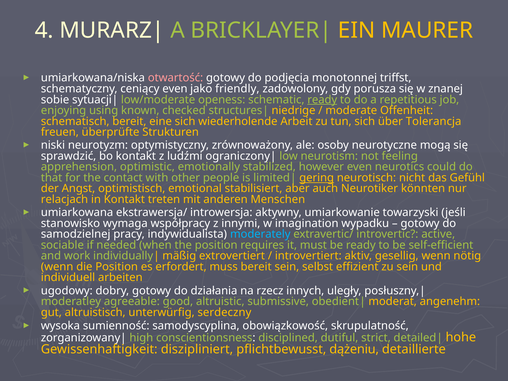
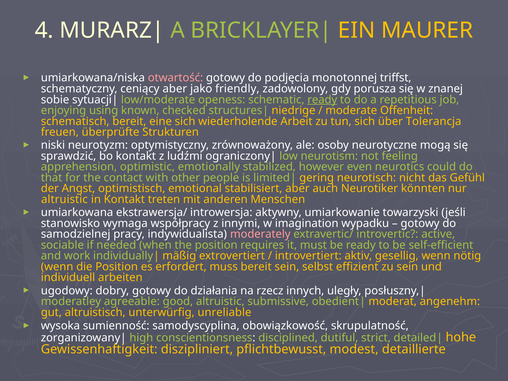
ceniący even: even -> aber (175, 89)
gering underline: present -> none (317, 178)
relacjach: relacjach -> altruistic (64, 199)
moderately colour: light blue -> pink (260, 234)
serdeczny: serdeczny -> unreliable (224, 312)
dążeniu: dążeniu -> modest (354, 349)
